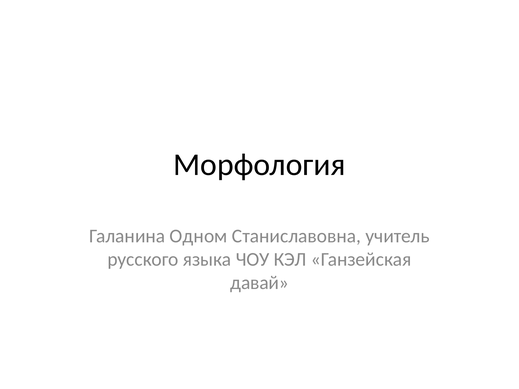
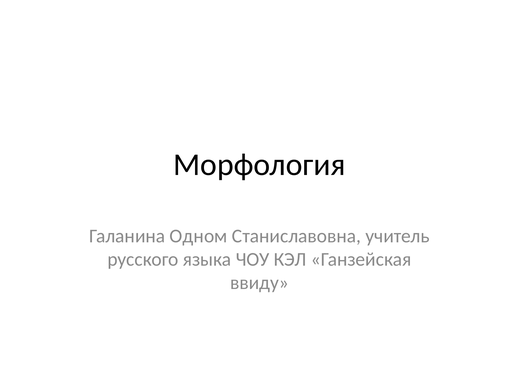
давай: давай -> ввиду (260, 283)
